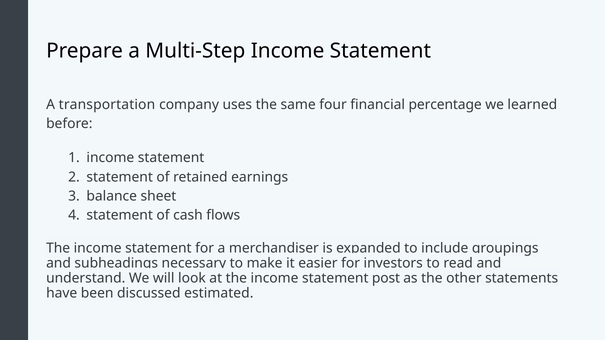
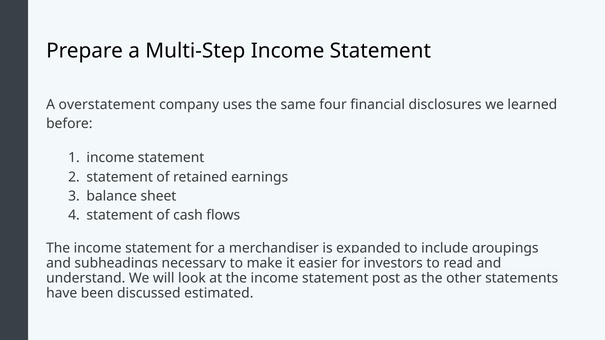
transportation: transportation -> overstatement (107, 105)
percentage: percentage -> disclosures (445, 105)
